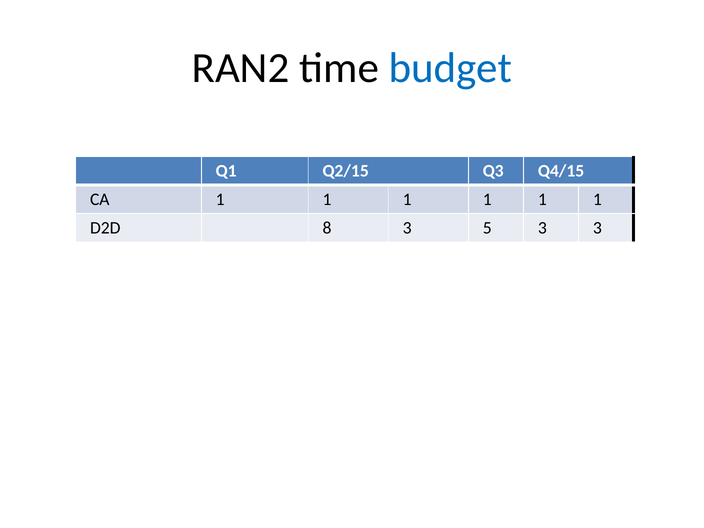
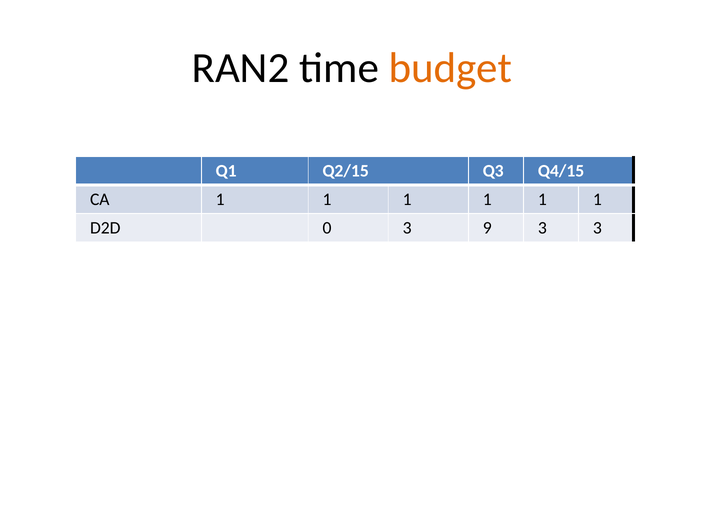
budget colour: blue -> orange (450, 68)
8: 8 -> 0 (327, 228)
5: 5 -> 9 (487, 228)
